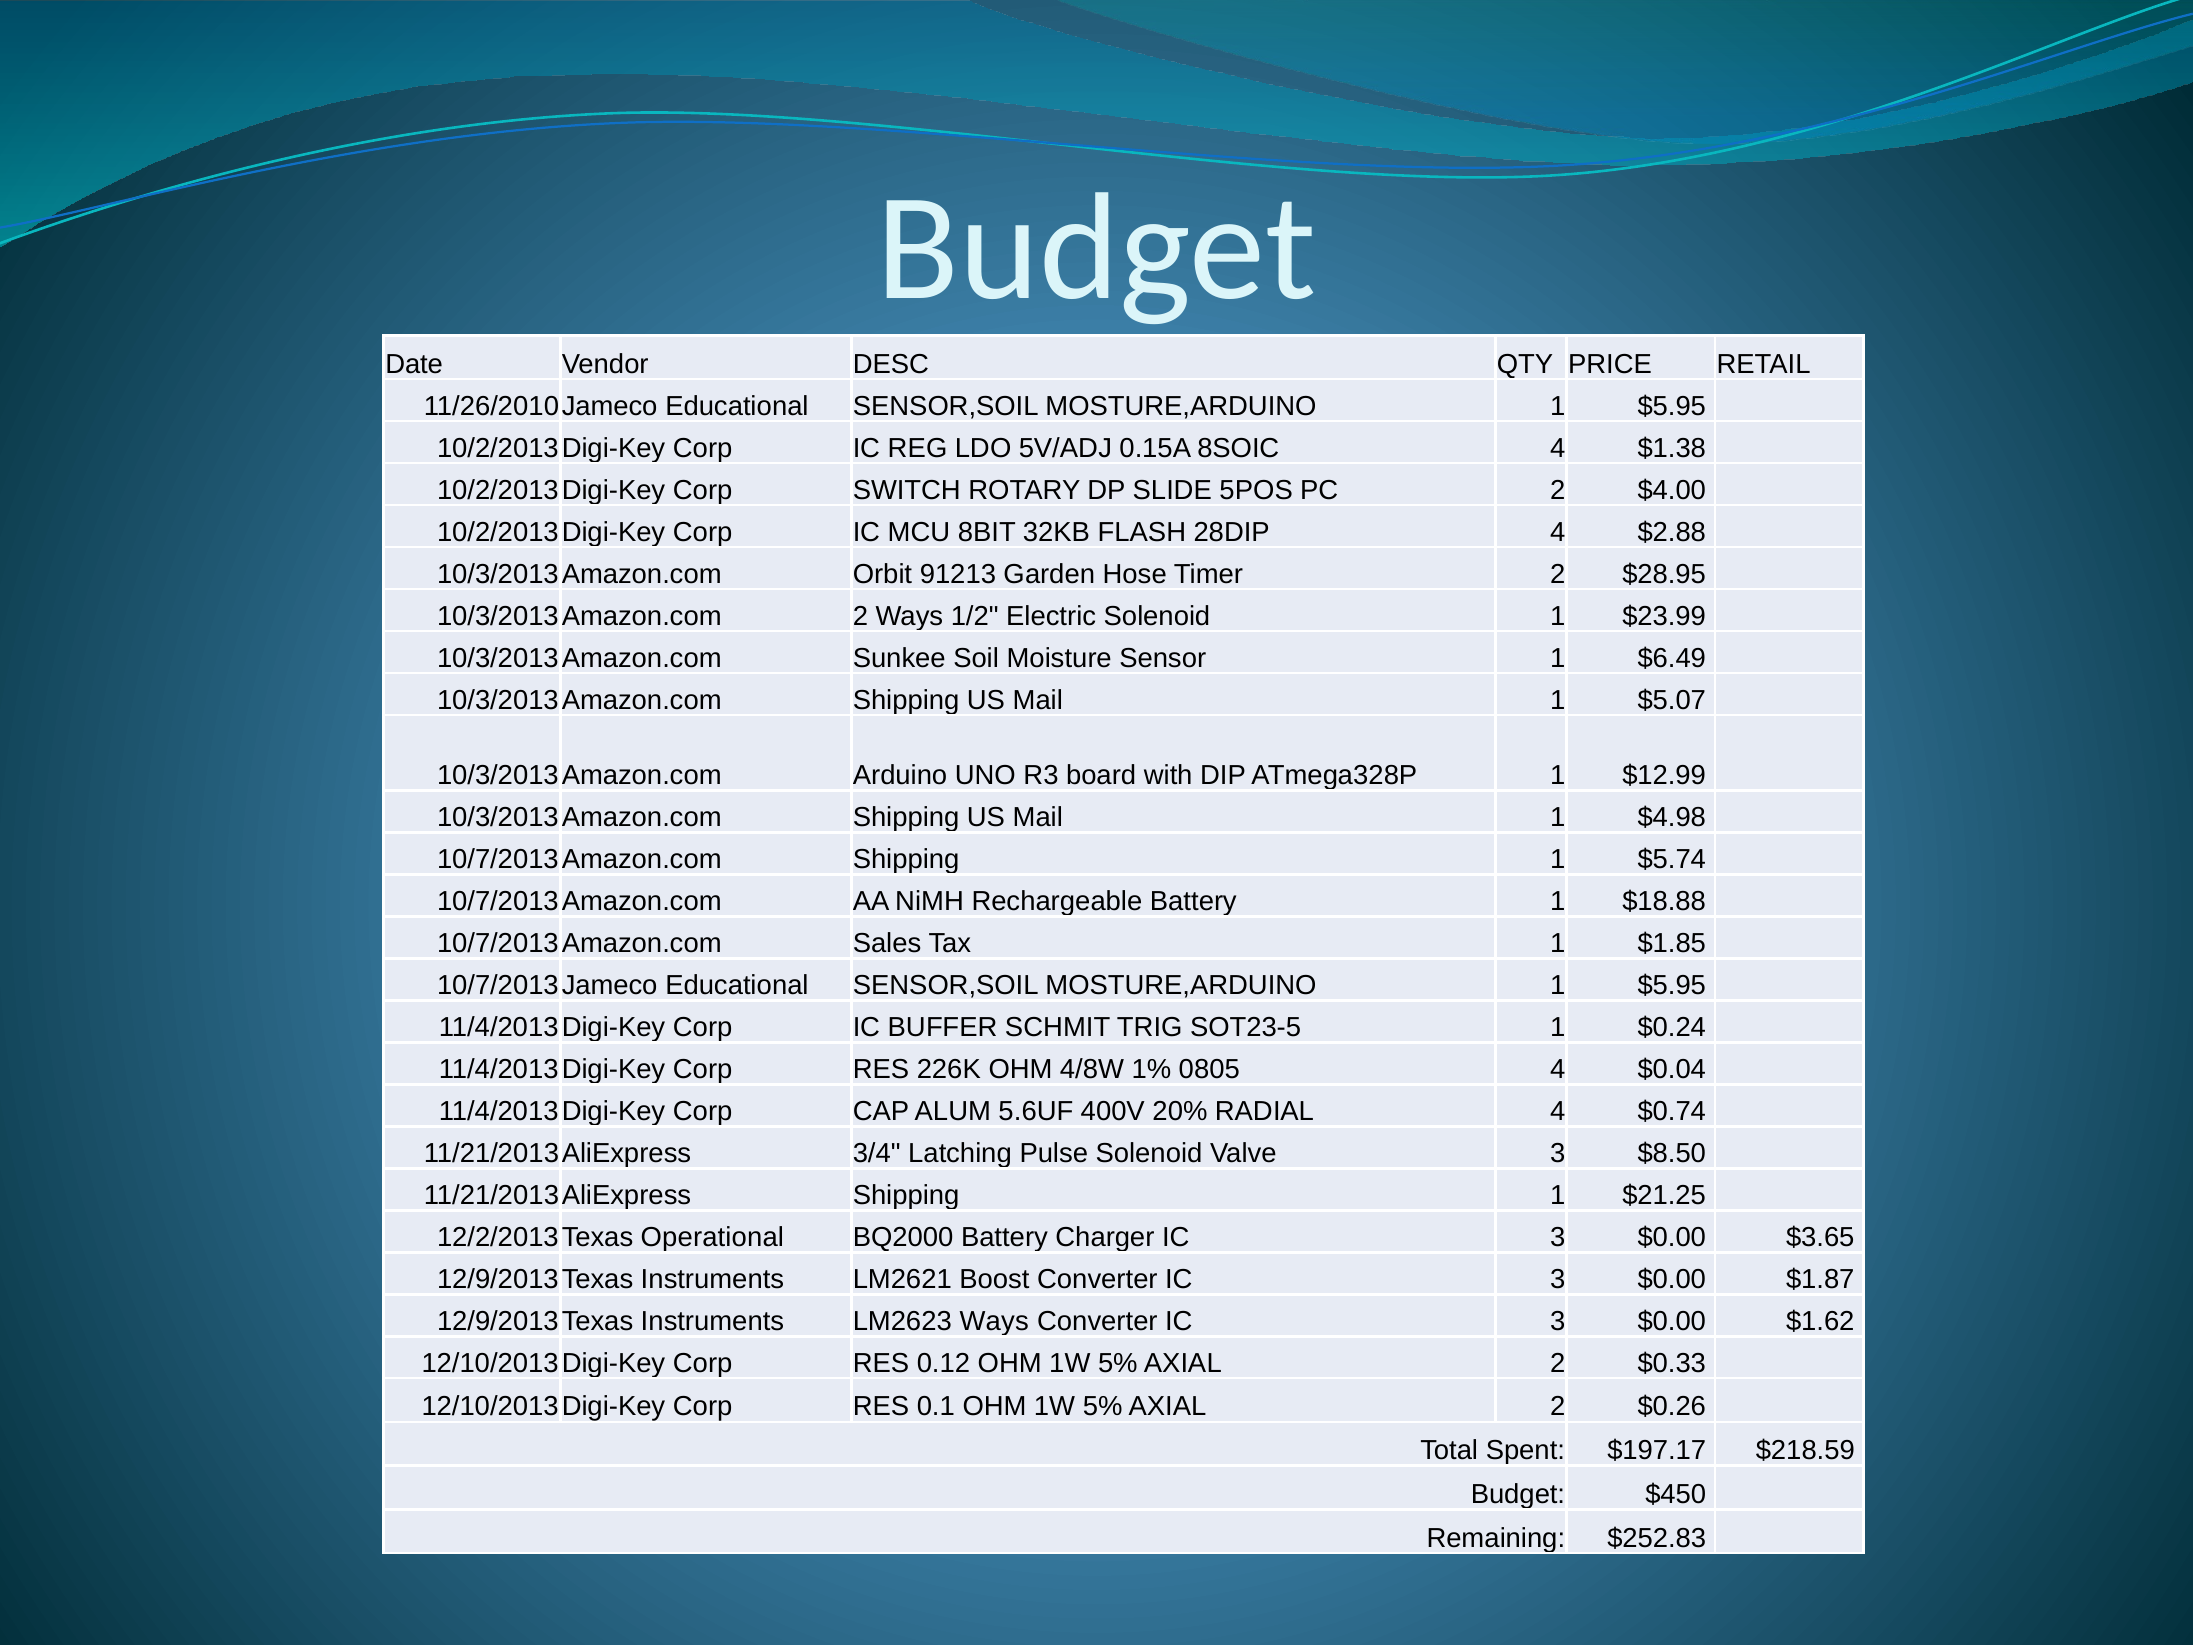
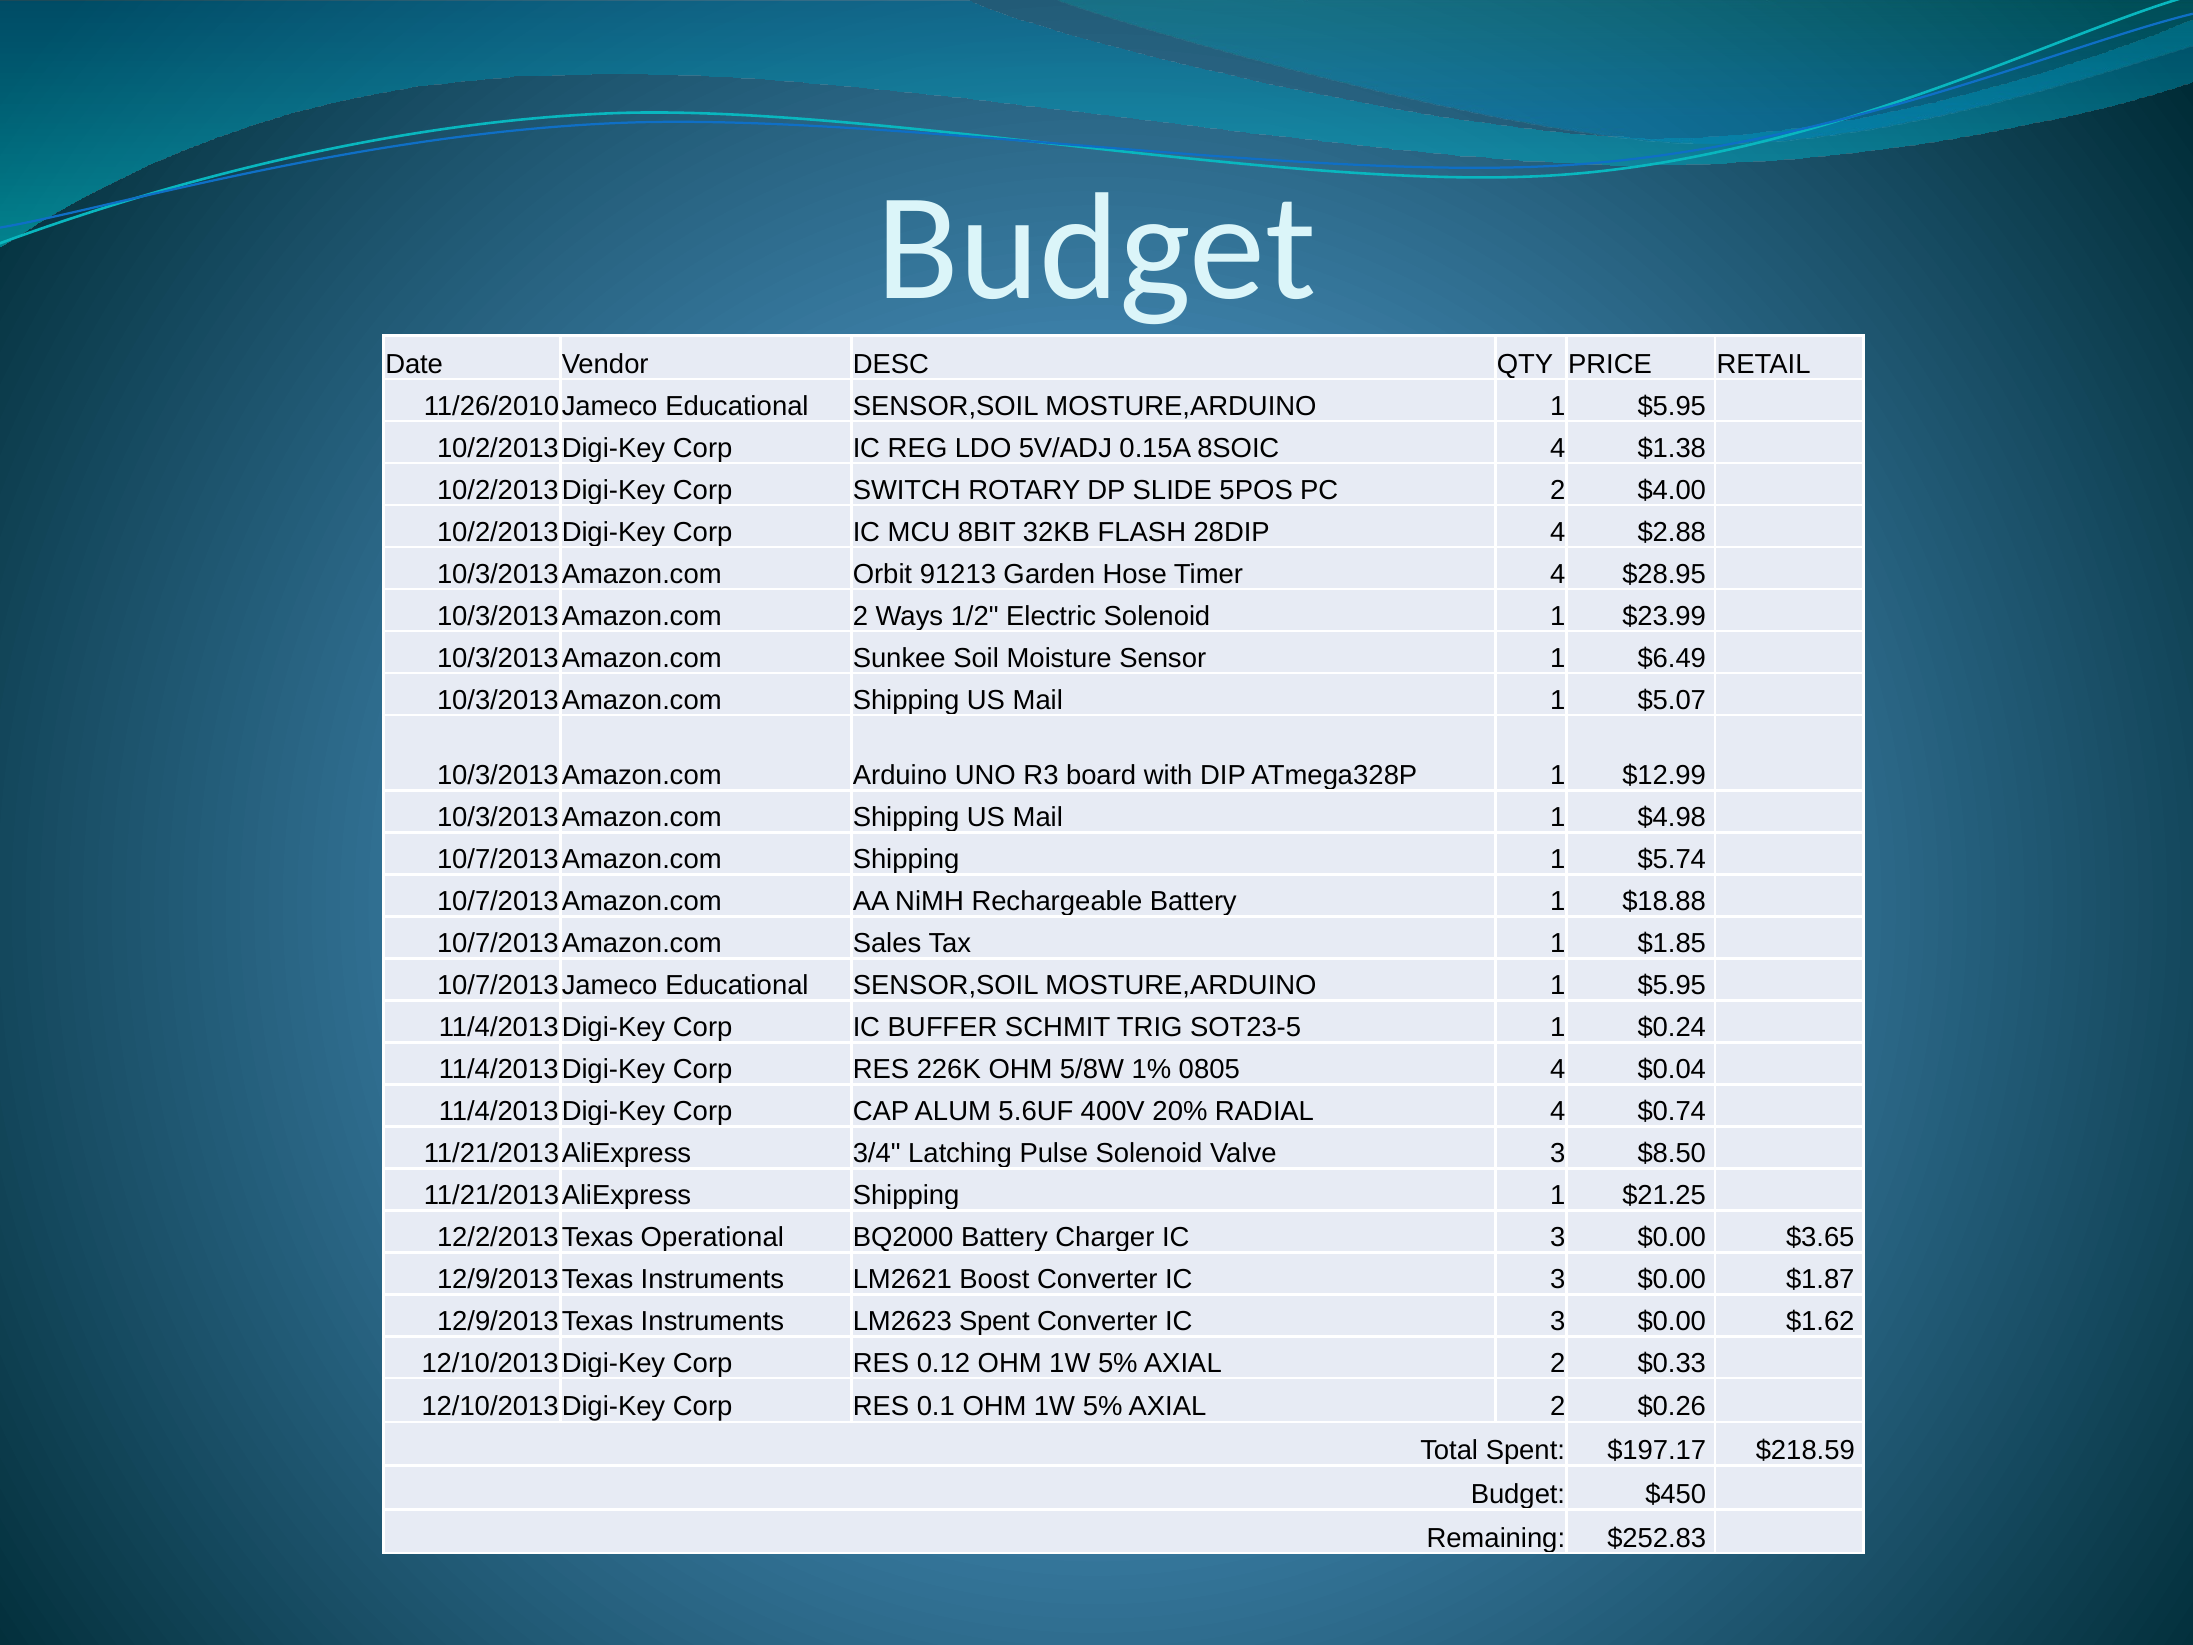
Timer 2: 2 -> 4 (1558, 574)
4/8W: 4/8W -> 5/8W (1092, 1069)
LM2623 Ways: Ways -> Spent (994, 1321)
